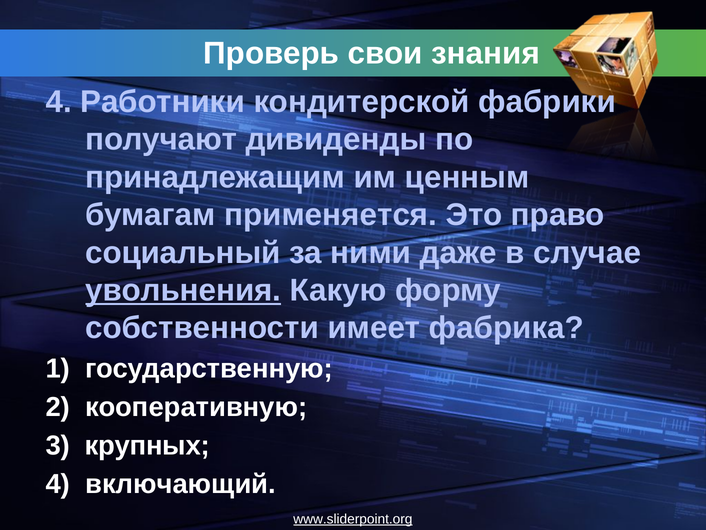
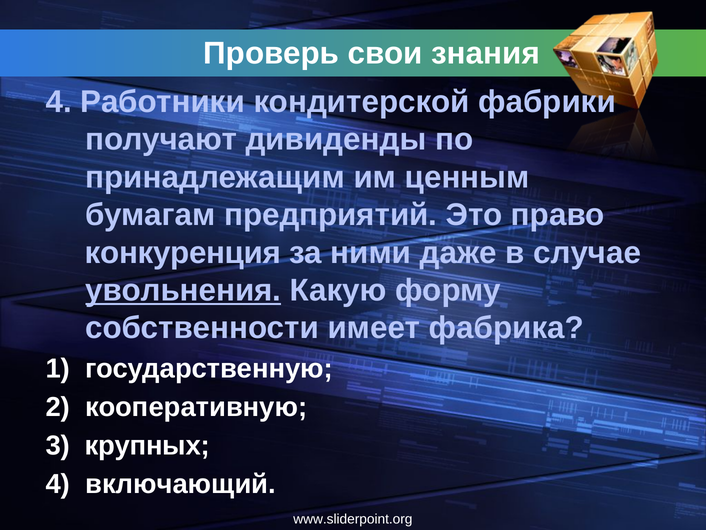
применяется: применяется -> предприятий (331, 215)
социальный: социальный -> конкуренция (183, 252)
www.sliderpoint.org underline: present -> none (353, 519)
